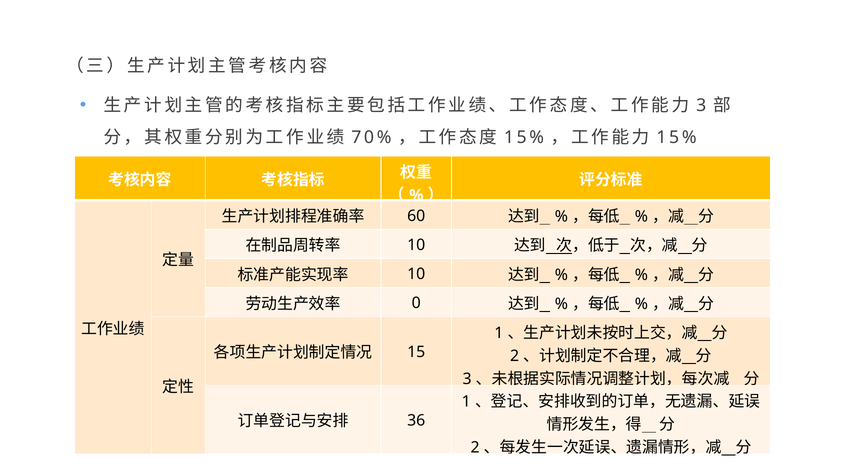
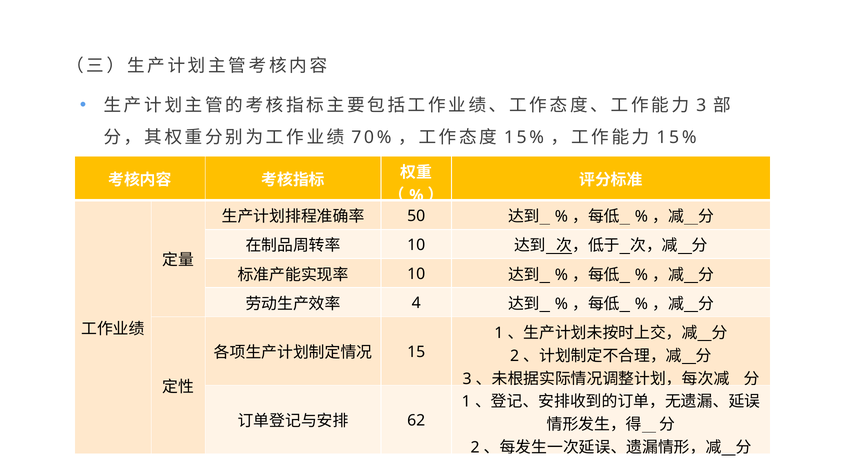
60: 60 -> 50 (416, 216)
0: 0 -> 4 (416, 303)
36: 36 -> 62 (416, 421)
